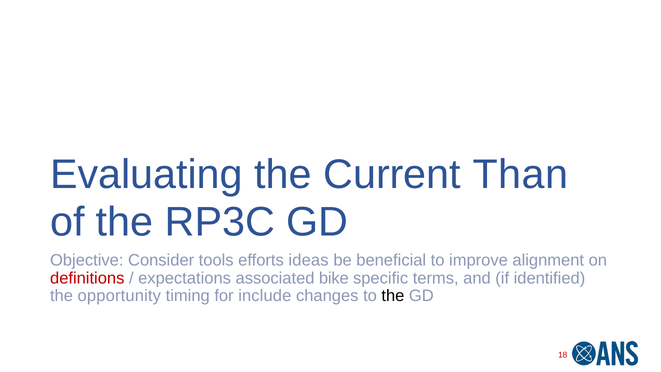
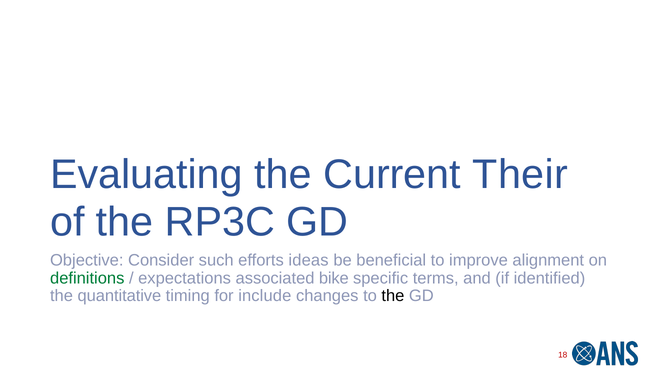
Than: Than -> Their (520, 175)
tools: tools -> such (216, 260)
definitions colour: red -> green (87, 278)
opportunity: opportunity -> quantitative (119, 296)
